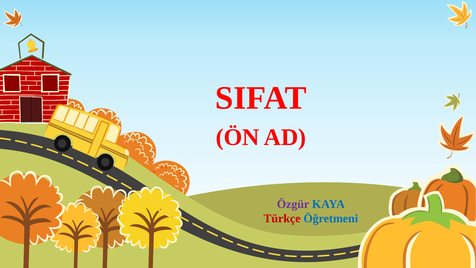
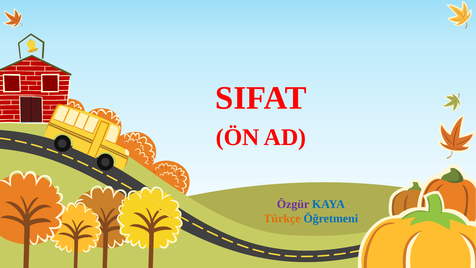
Türkçe colour: red -> orange (282, 218)
